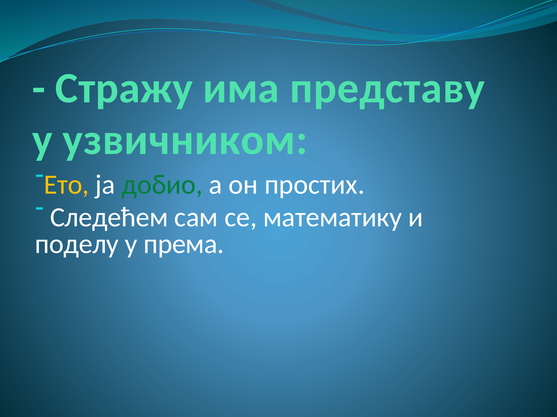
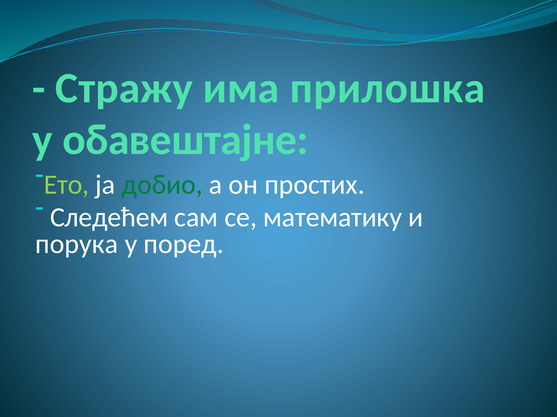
представу: представу -> прилошка (388, 88)
узвичником: узвичником -> обавештајне (186, 140)
Ето colour: yellow -> light green (67, 185)
поделу: поделу -> порука (77, 244)
према: према -> поред (184, 244)
